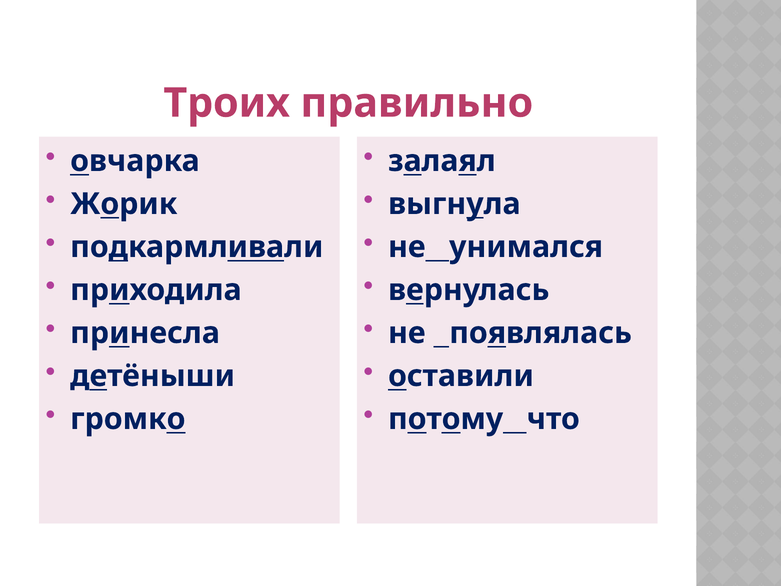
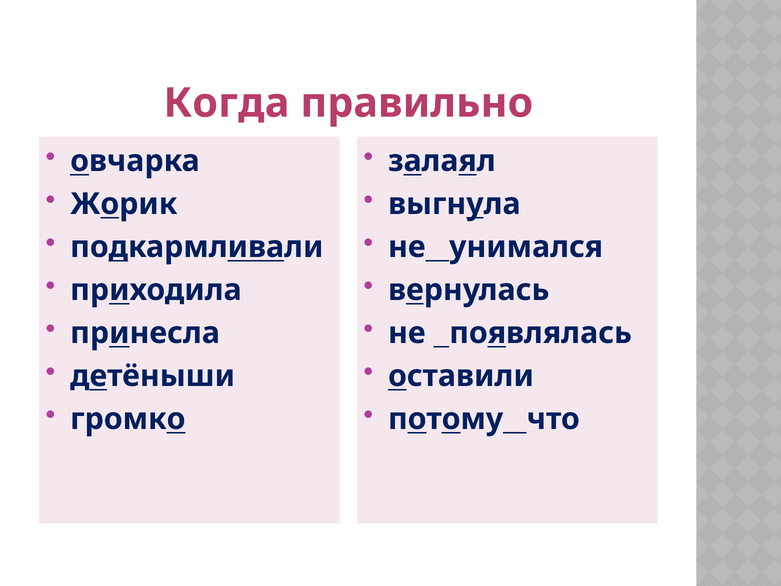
Троих: Троих -> Когда (226, 103)
